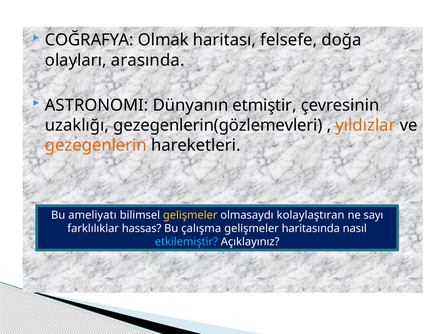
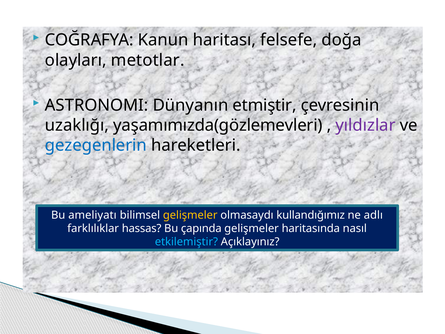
Olmak: Olmak -> Kanun (163, 40)
arasında: arasında -> metotlar (148, 60)
gezegenlerin(gözlemevleri: gezegenlerin(gözlemevleri -> yaşamımızda(gözlemevleri (218, 125)
yıldızlar colour: orange -> purple (366, 125)
gezegenlerin colour: orange -> blue (96, 145)
kolaylaştıran: kolaylaştıran -> kullandığımız (311, 215)
sayı: sayı -> adlı (373, 215)
çalışma: çalışma -> çapında (201, 228)
